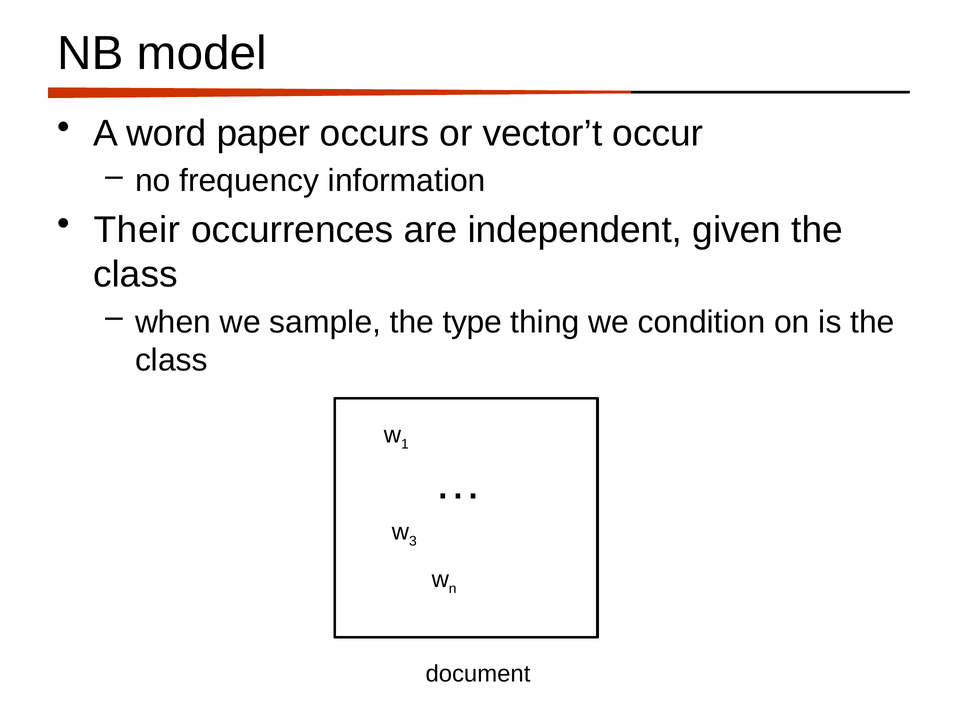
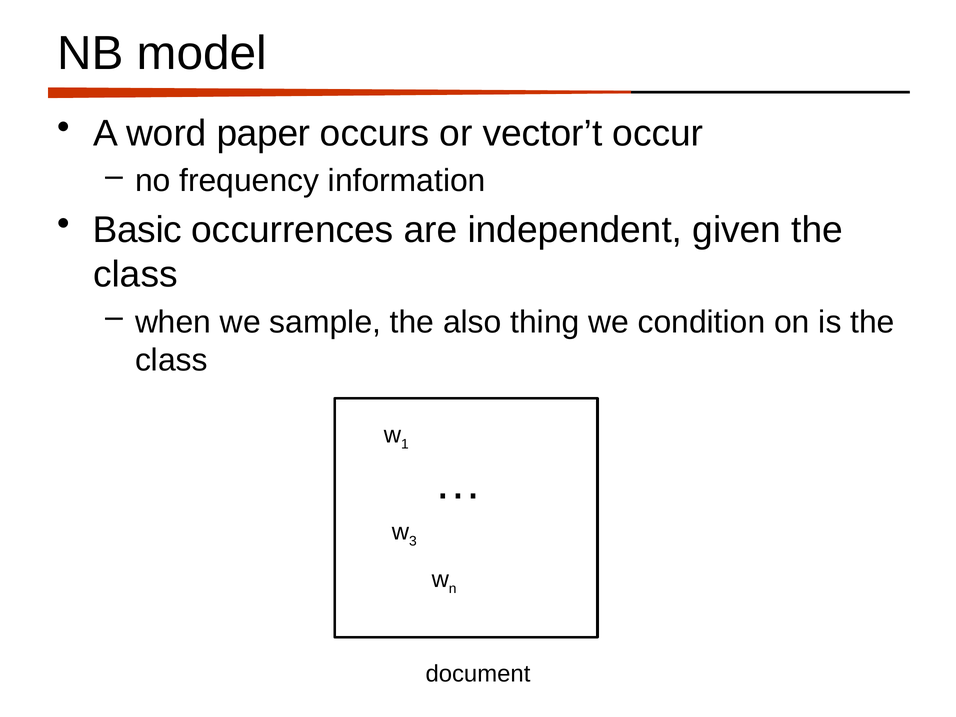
Their: Their -> Basic (137, 230)
type: type -> also (472, 322)
